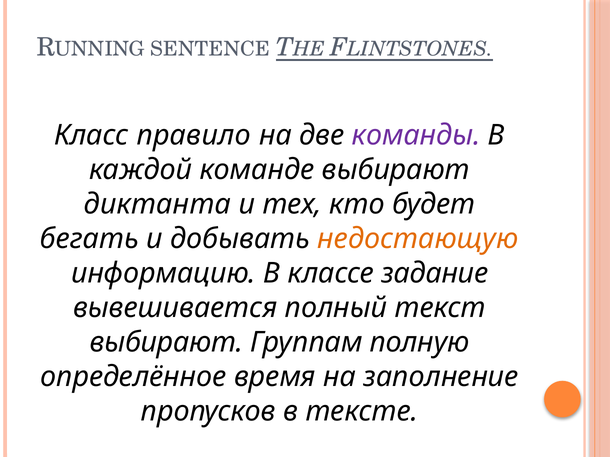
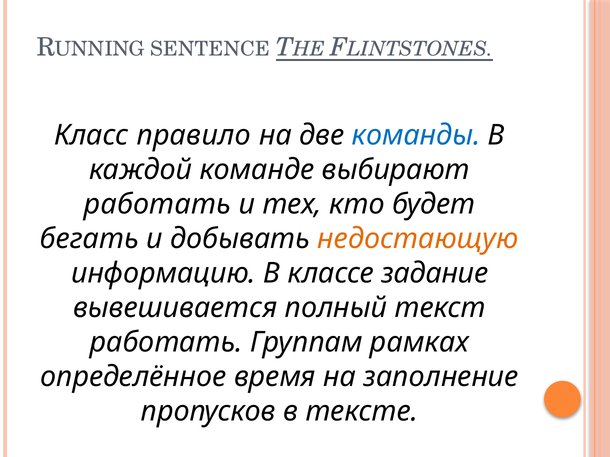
команды colour: purple -> blue (416, 135)
диктанта: диктанта -> работать (157, 205)
выбирают: выбирают -> работать (166, 343)
полную: полную -> рамках (419, 343)
